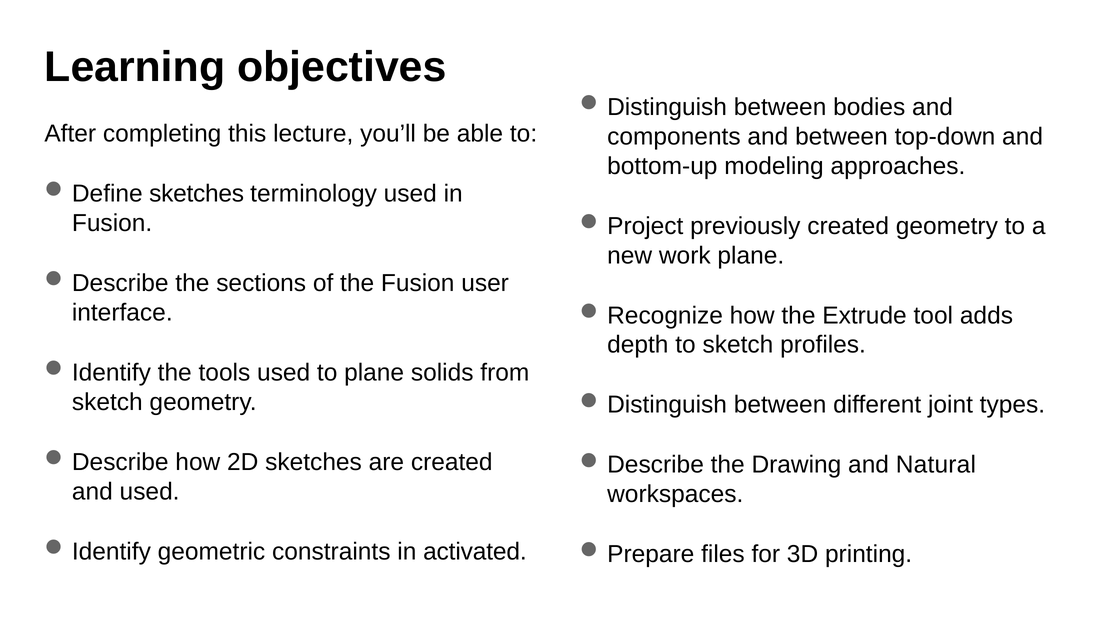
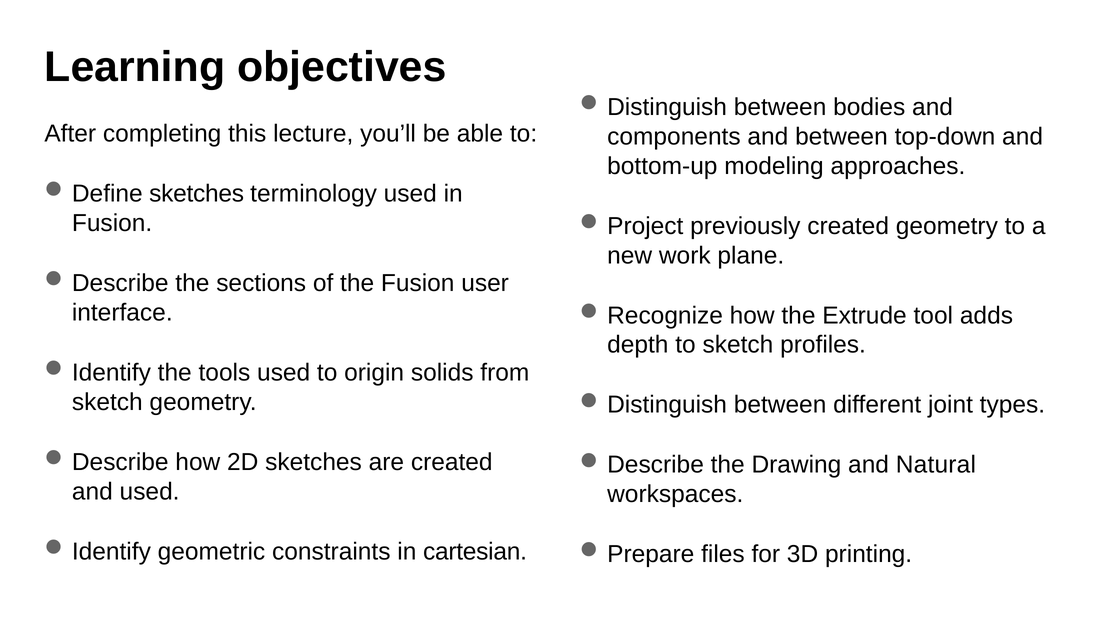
to plane: plane -> origin (374, 372)
activated: activated -> cartesian (475, 551)
